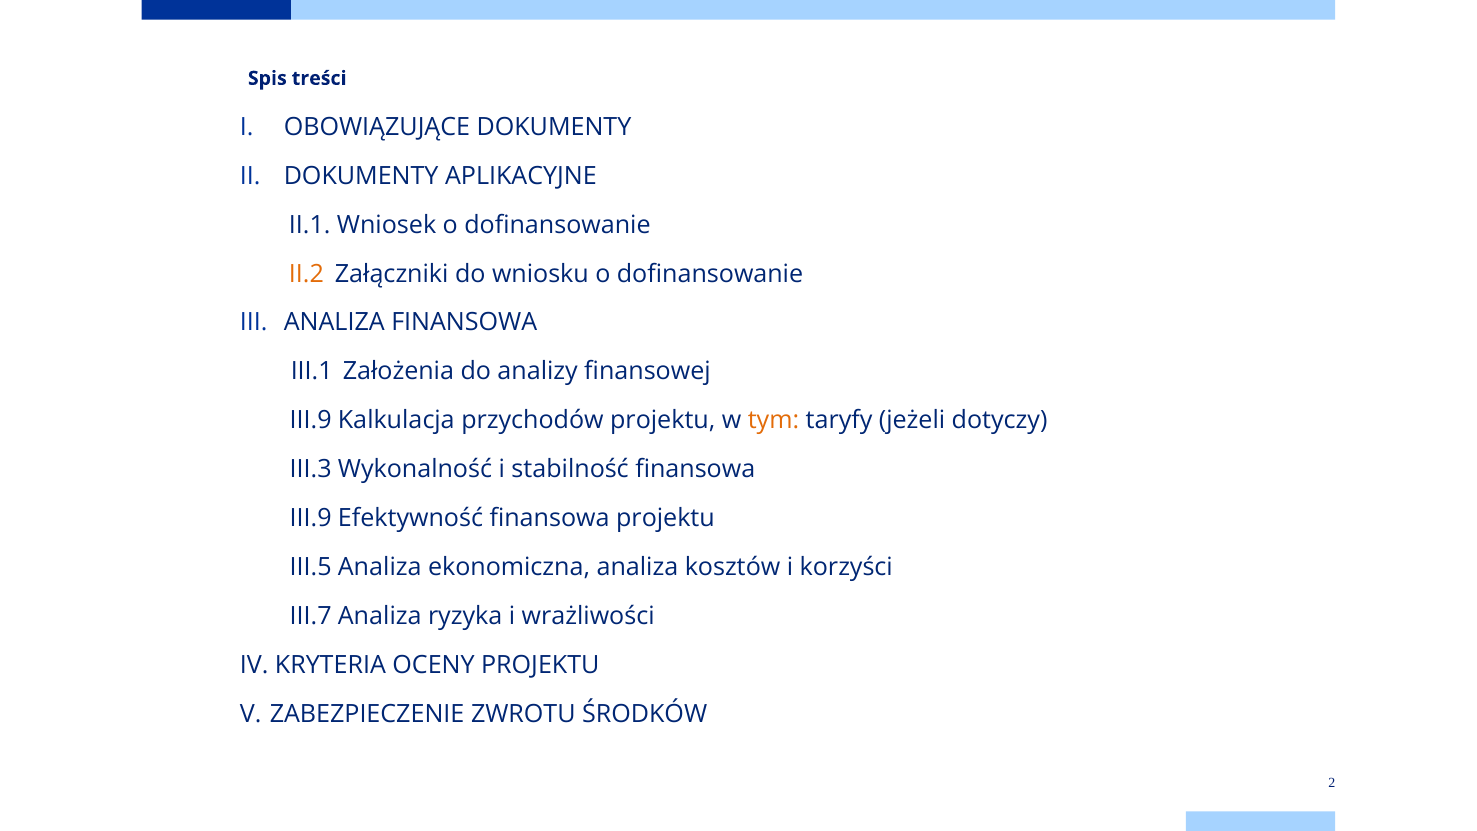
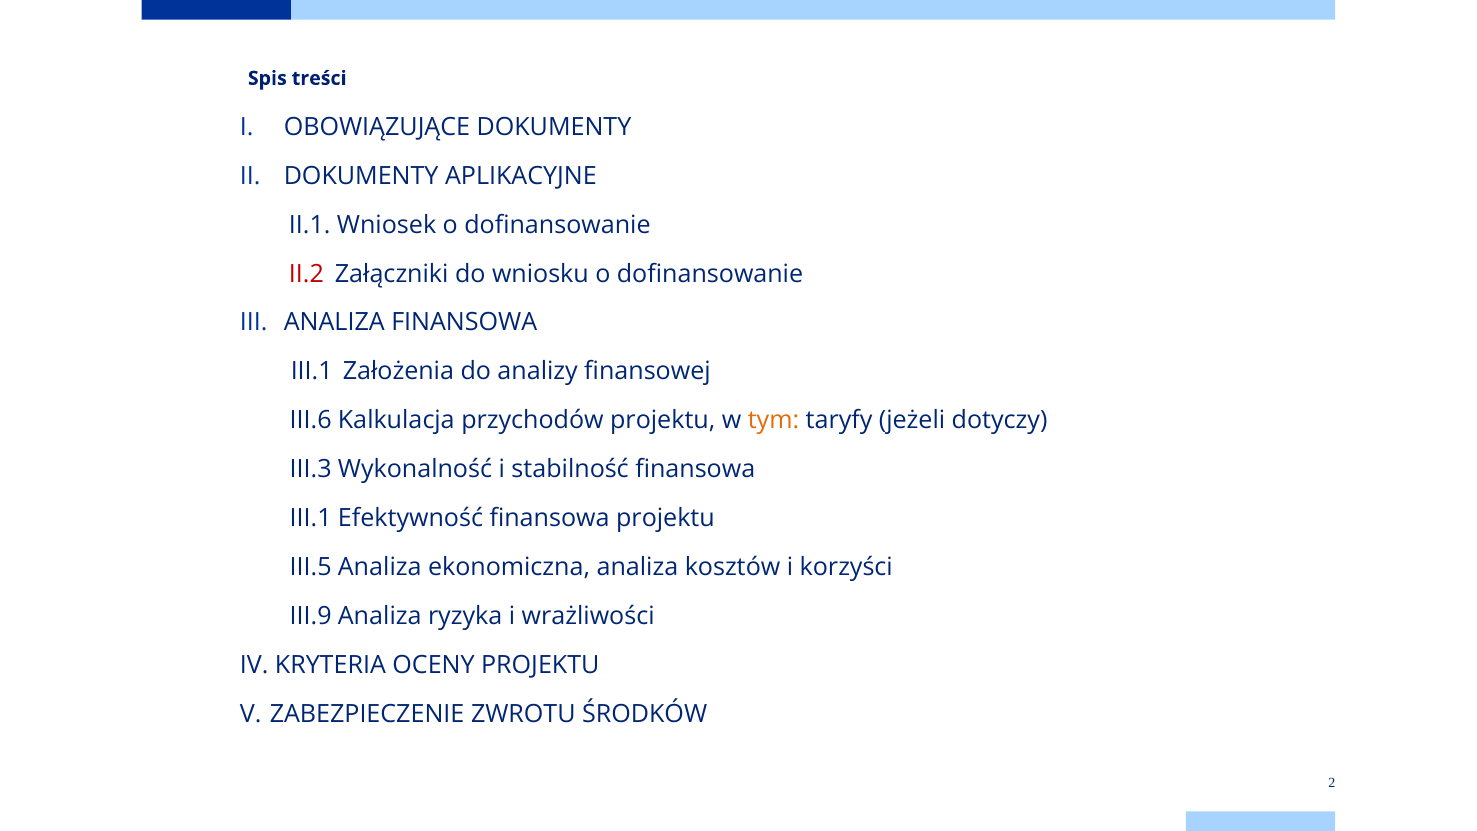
II.2 colour: orange -> red (306, 274)
III.9: III.9 -> III.6 (311, 420)
III.9: III.9 -> III.1 (311, 518)
III.7: III.7 -> III.9 (311, 616)
